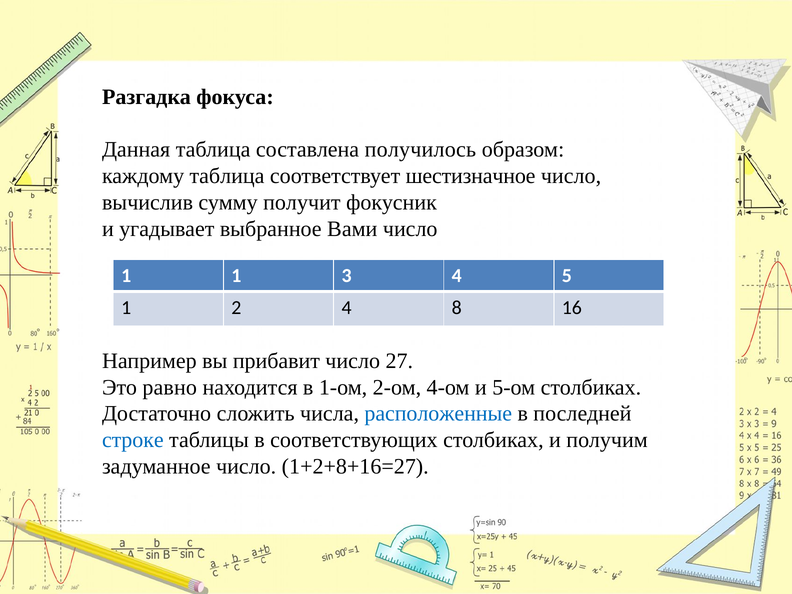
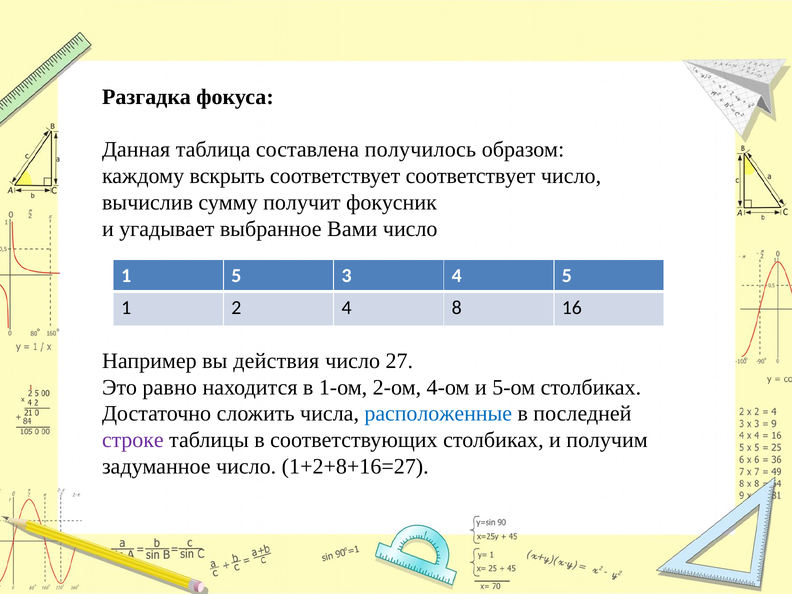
каждому таблица: таблица -> вскрыть (227, 176)
соответствует шестизначное: шестизначное -> соответствует (471, 176)
1 1: 1 -> 5 (236, 276)
прибавит: прибавит -> действия (276, 361)
строке colour: blue -> purple (133, 440)
